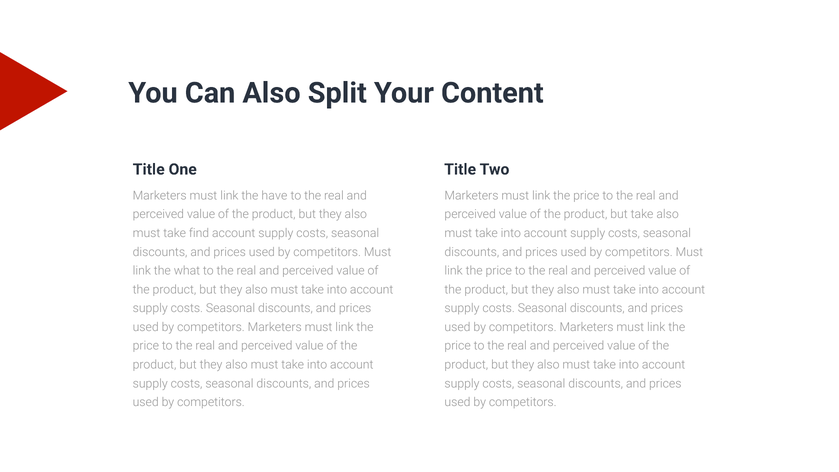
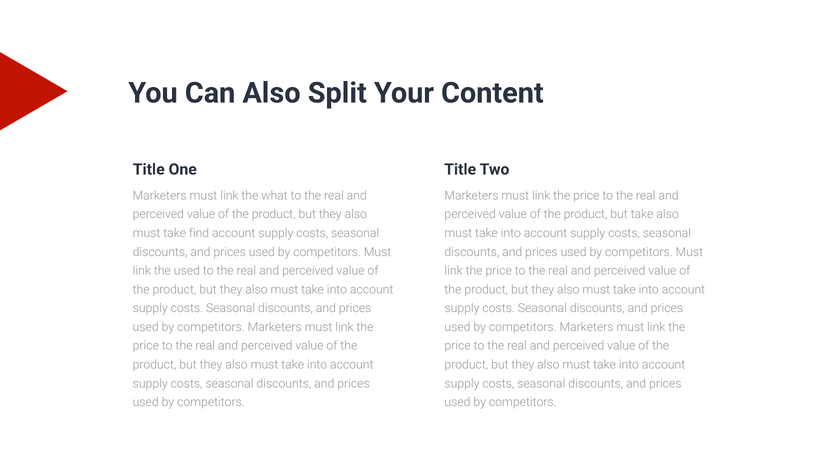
have: have -> what (275, 196)
the what: what -> used (187, 271)
